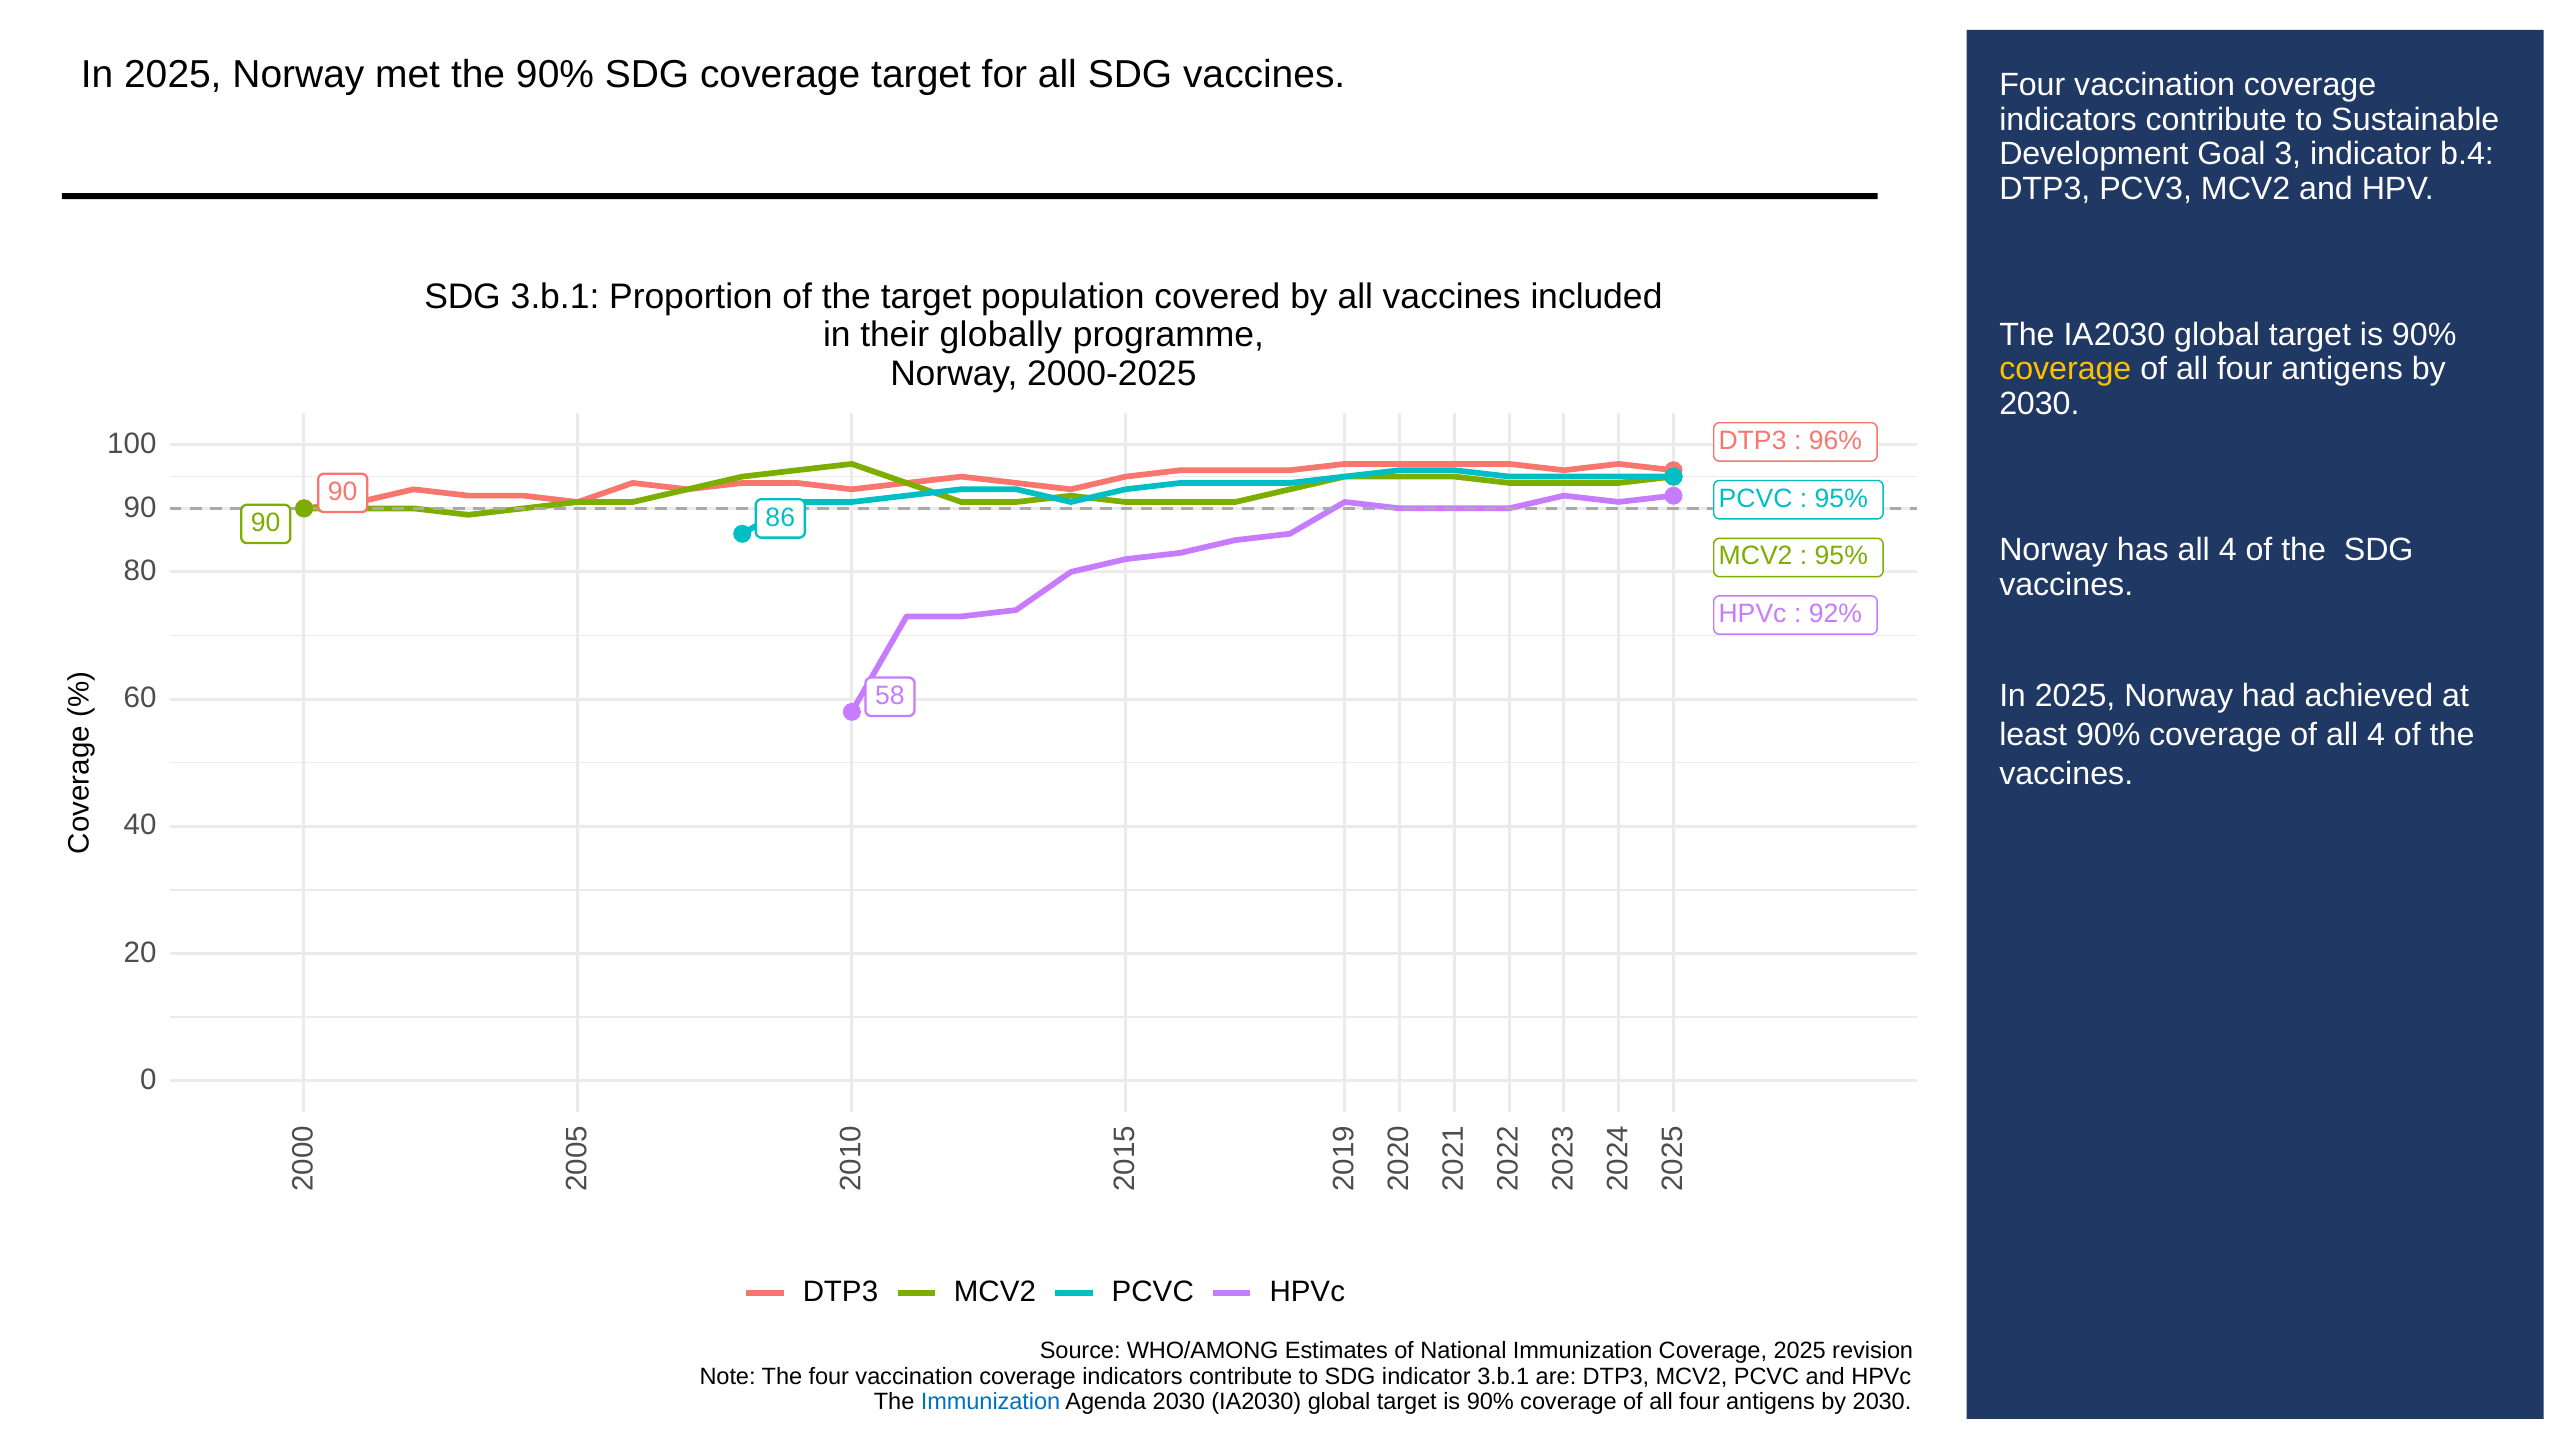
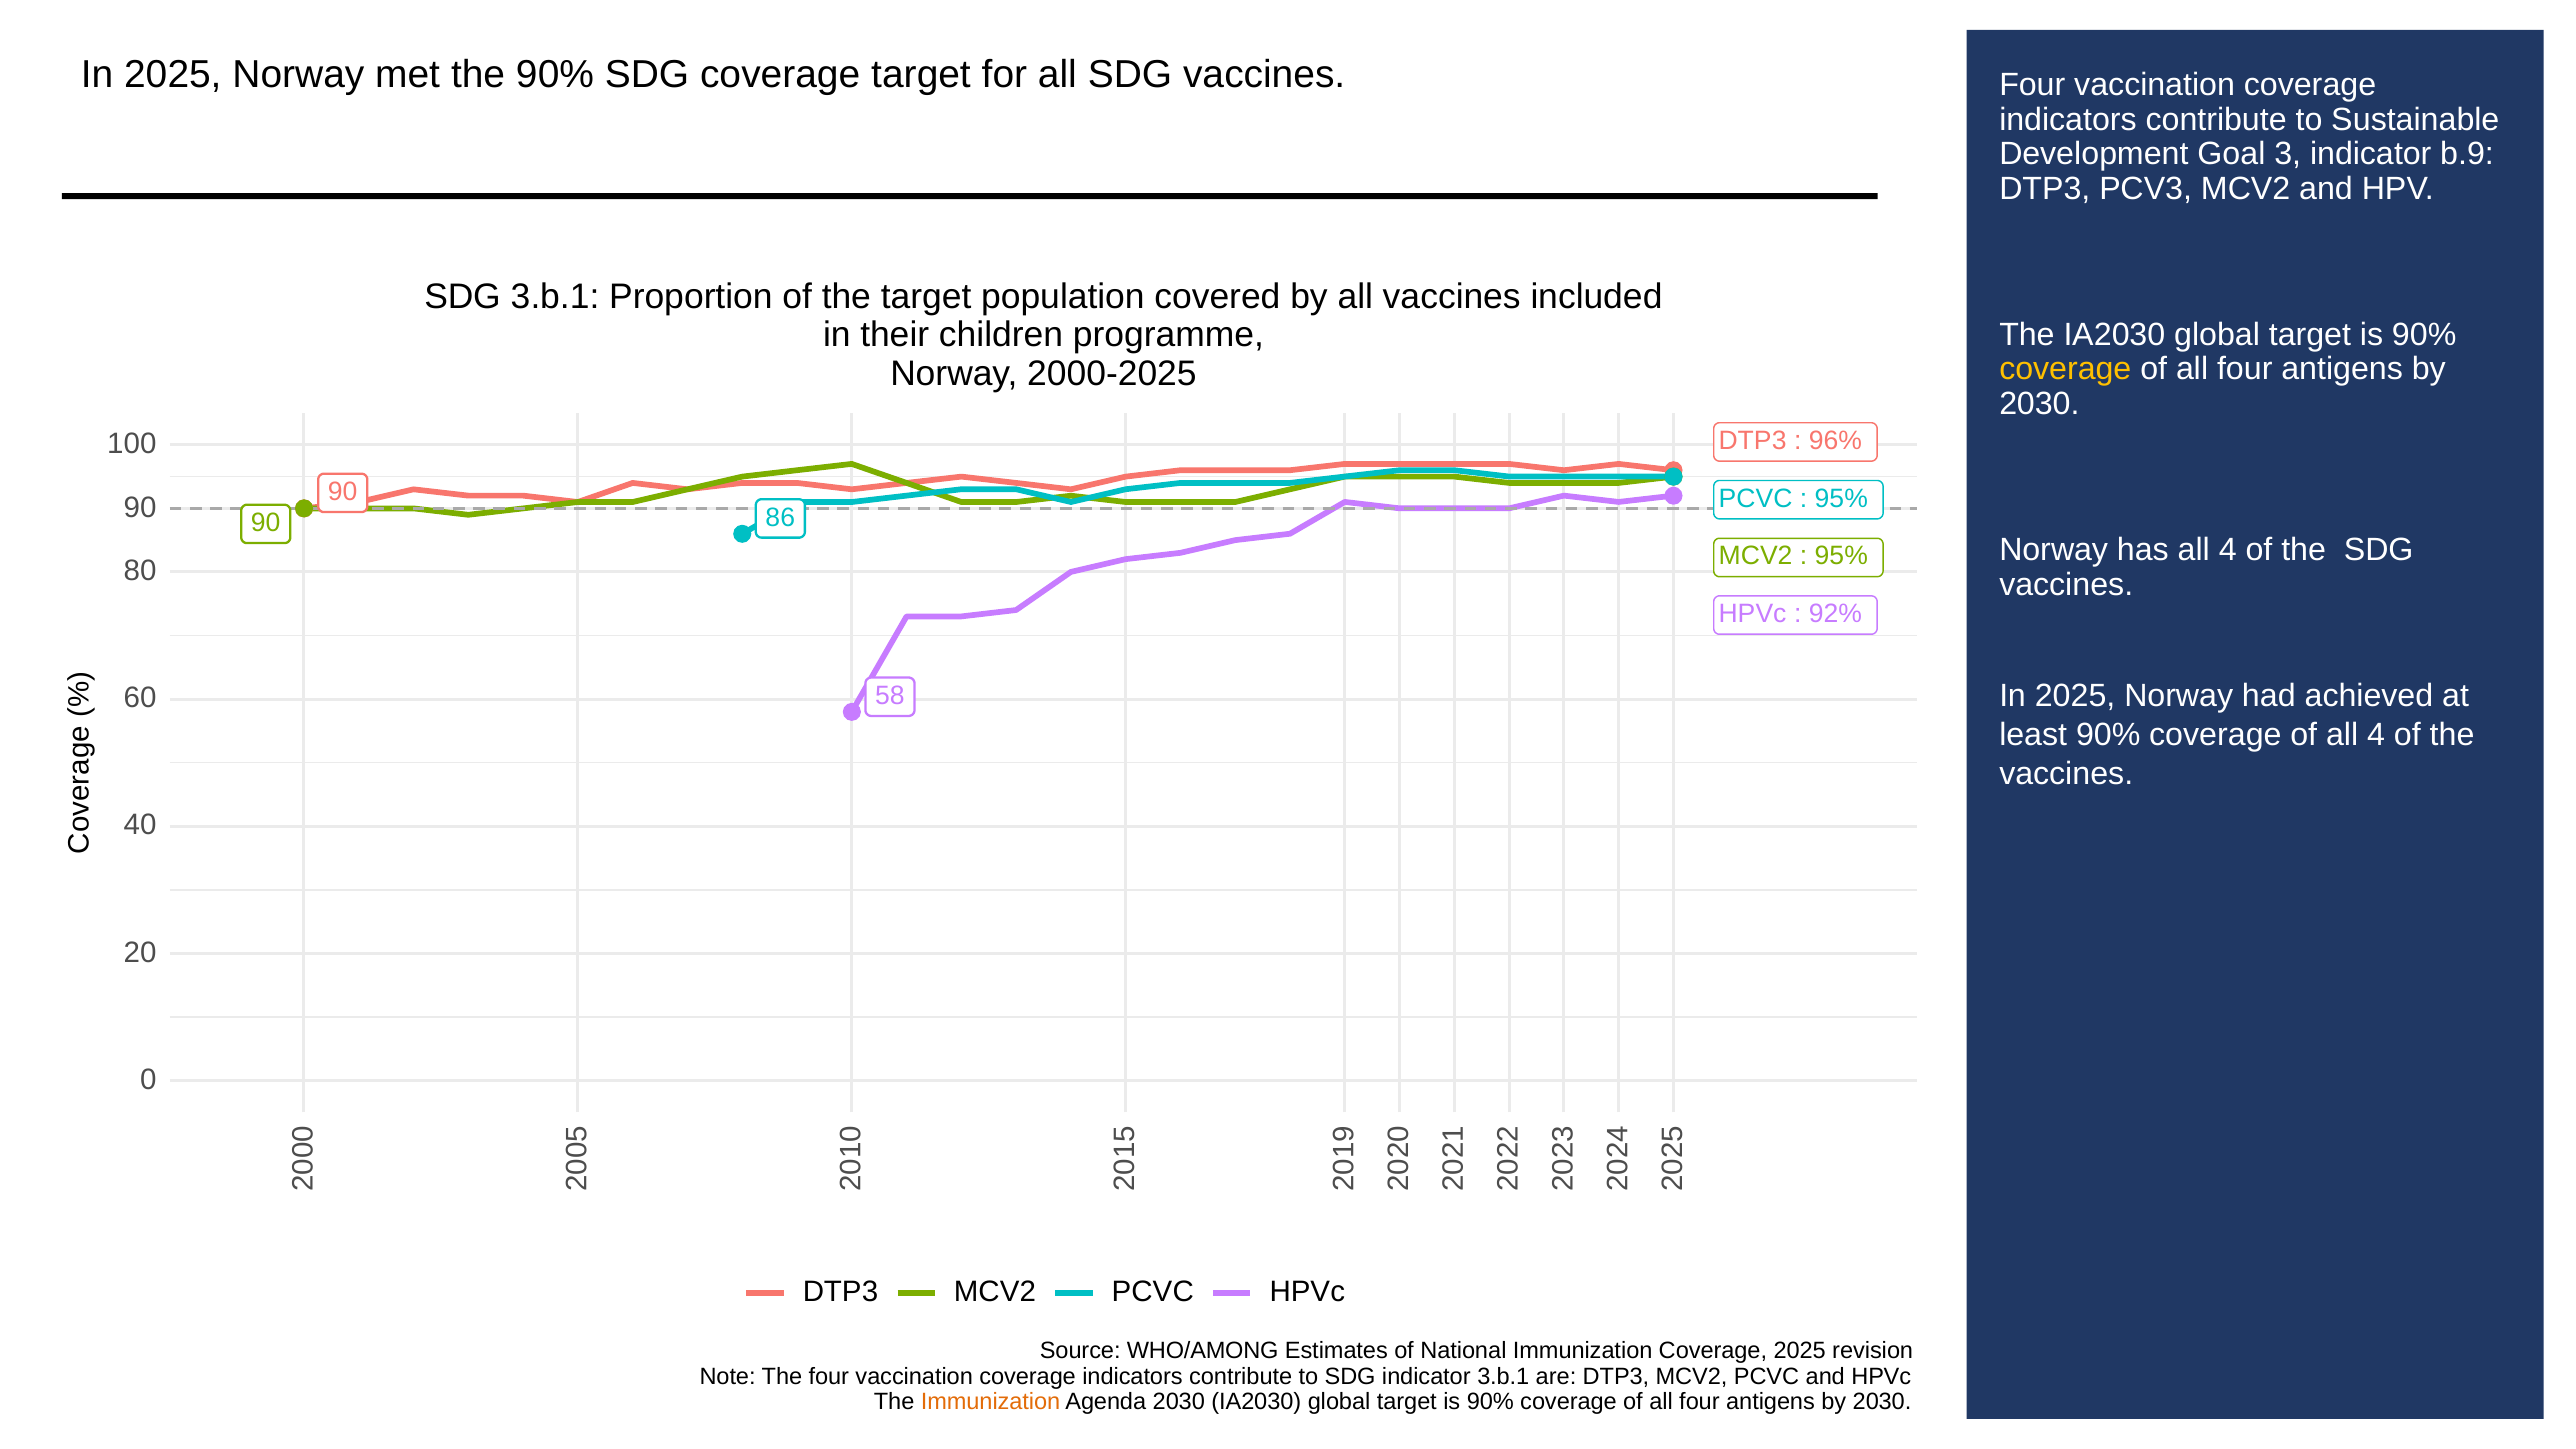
b.4: b.4 -> b.9 (2467, 154)
globally: globally -> children (1001, 335)
Immunization colour: blue -> orange (991, 1402)
